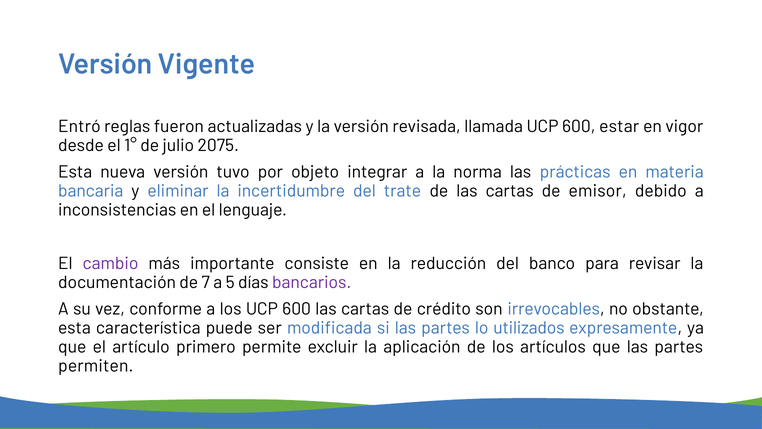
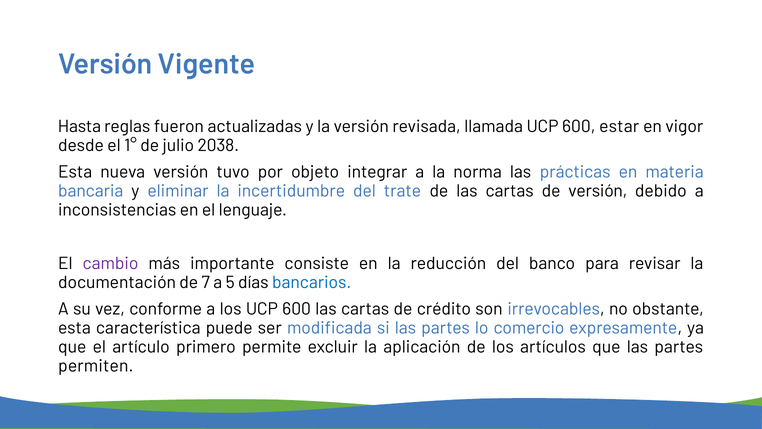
Entró: Entró -> Hasta (79, 126)
2075: 2075 -> 2038 (218, 145)
de emisor: emisor -> versión (598, 191)
bancarios colour: purple -> blue (312, 282)
utilizados: utilizados -> comercio (529, 328)
